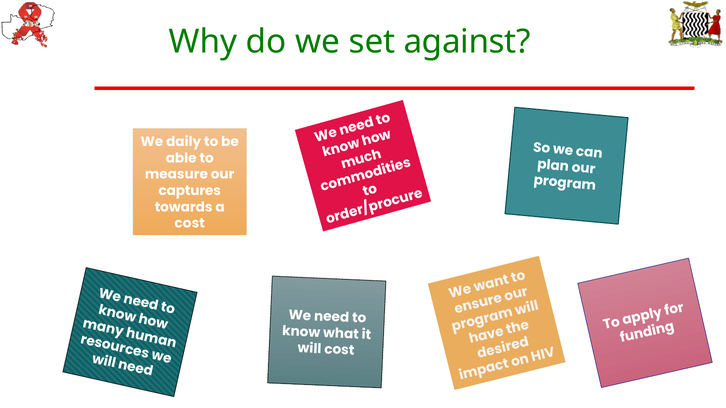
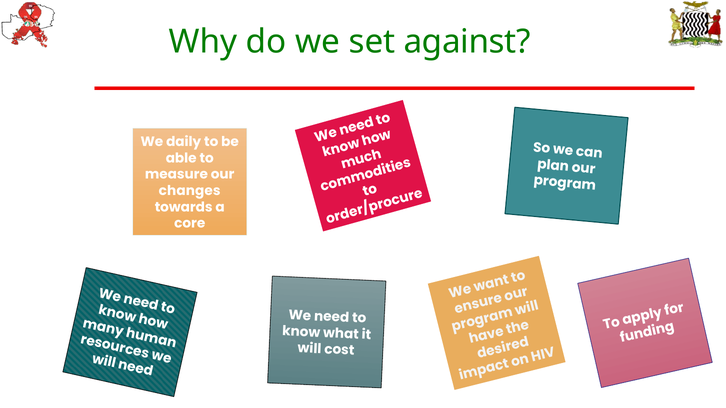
captures: captures -> changes (190, 191)
cost: cost -> core (190, 224)
